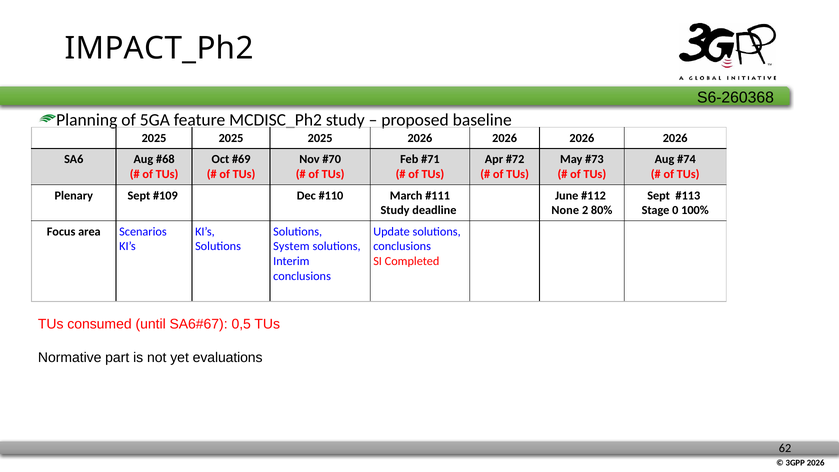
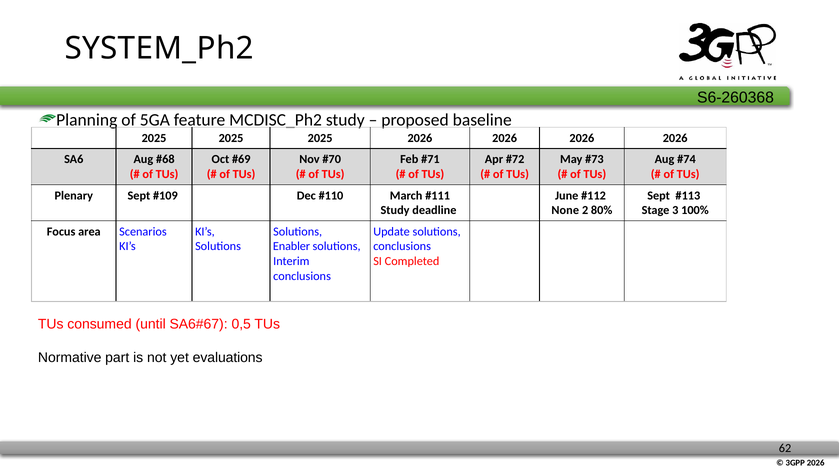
IMPACT_Ph2: IMPACT_Ph2 -> SYSTEM_Ph2 (159, 49)
0: 0 -> 3 (675, 210)
System: System -> Enabler (292, 246)
